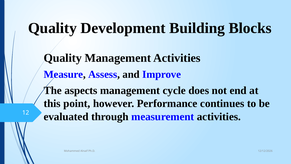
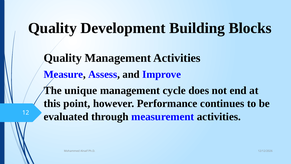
aspects: aspects -> unique (81, 90)
